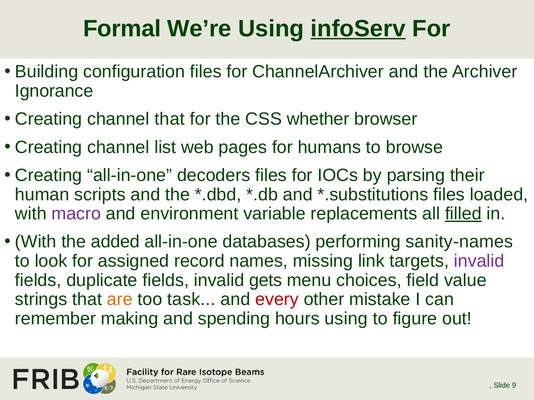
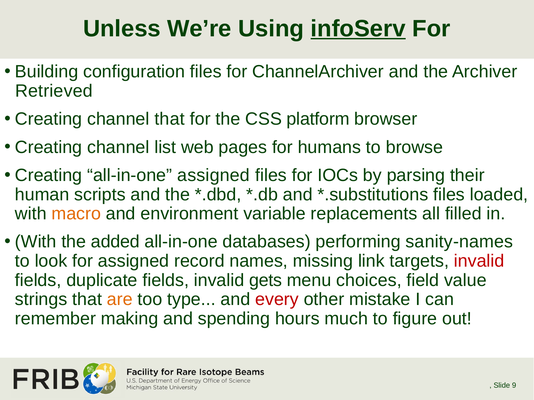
Formal: Formal -> Unless (122, 29)
Ignorance: Ignorance -> Retrieved (54, 91)
whether: whether -> platform (318, 119)
all-in-one decoders: decoders -> assigned (214, 175)
macro colour: purple -> orange (76, 214)
filled underline: present -> none (463, 214)
invalid colour: purple -> red (479, 261)
task: task -> type (191, 300)
hours using: using -> much (346, 319)
